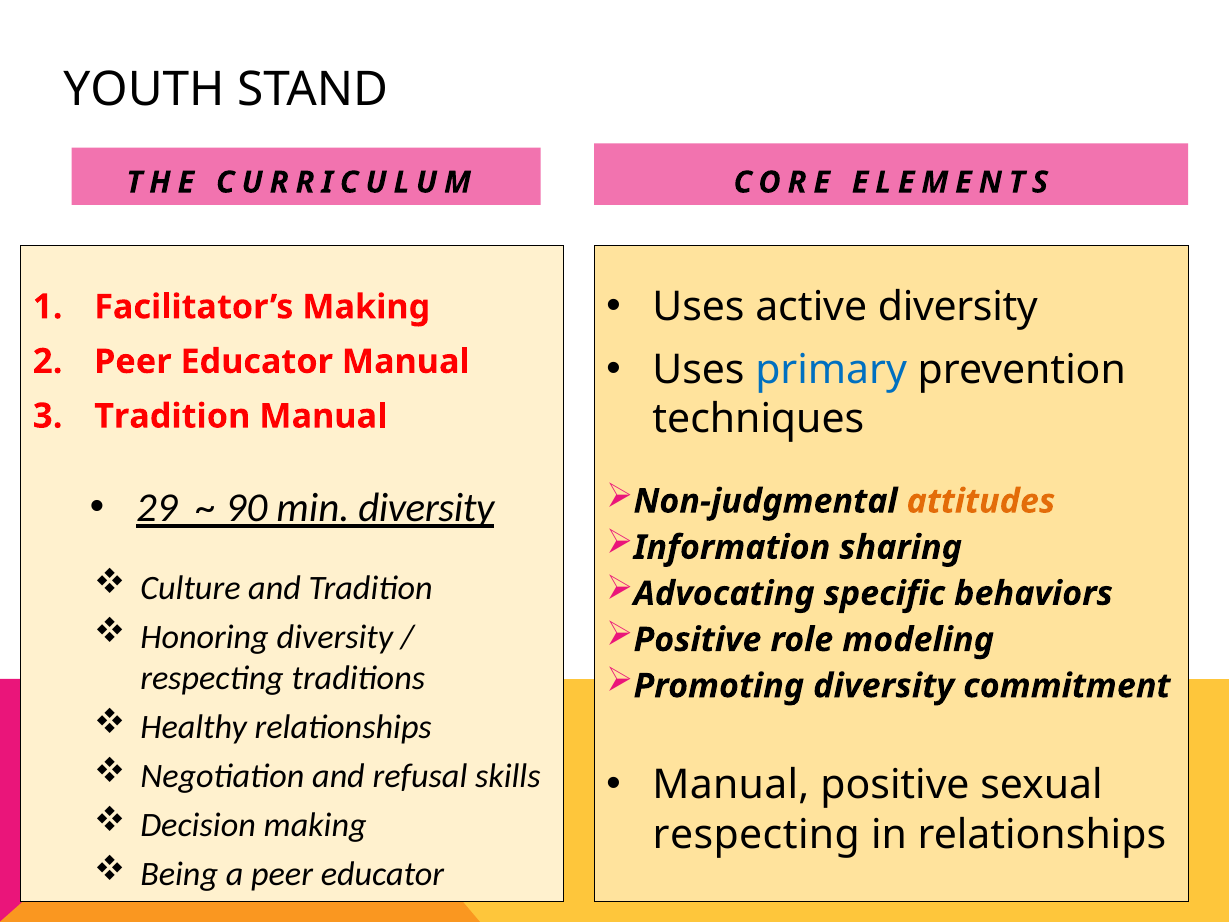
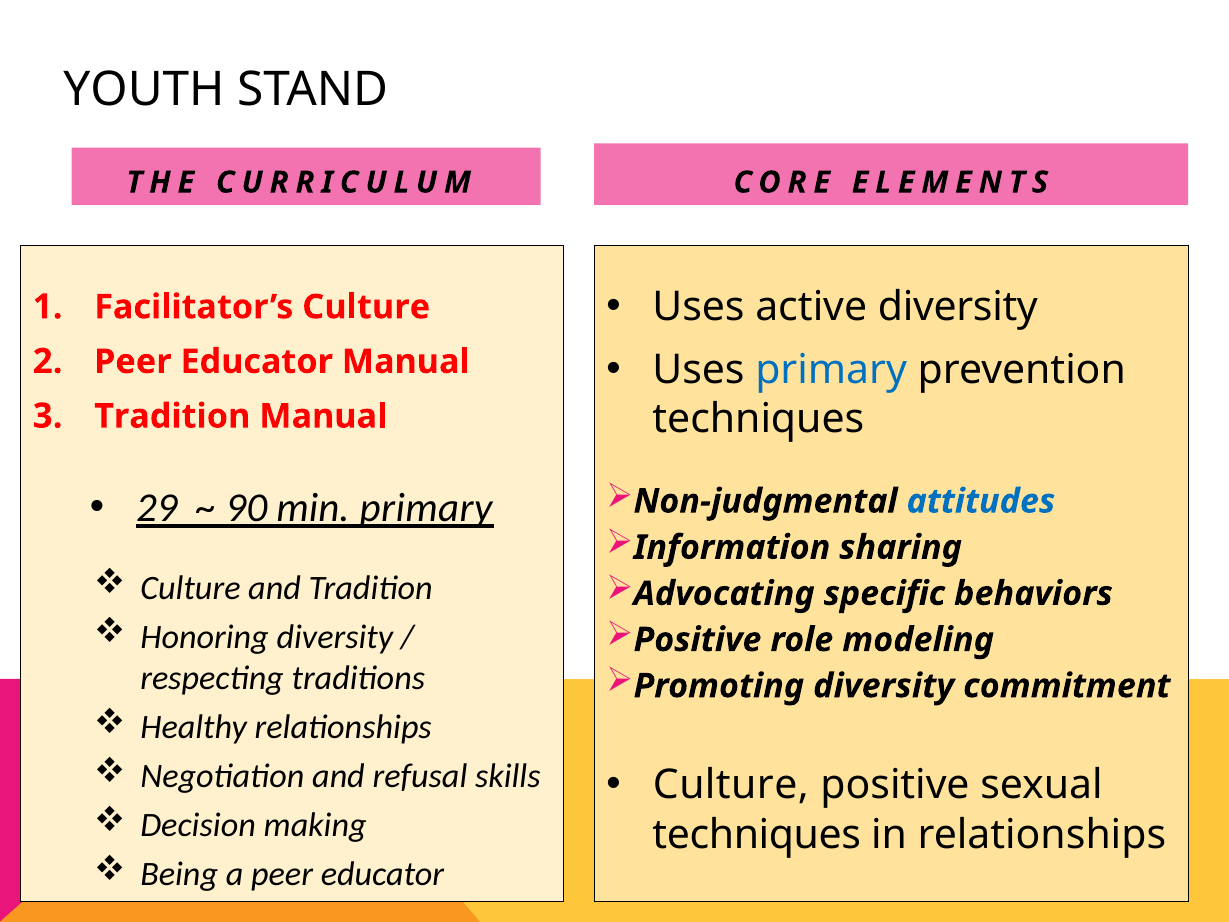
Facilitator’s Making: Making -> Culture (366, 307)
attitudes colour: orange -> blue (981, 501)
min diversity: diversity -> primary (426, 508)
Manual: Manual -> Culture (731, 785)
respecting: respecting -> techniques (757, 834)
